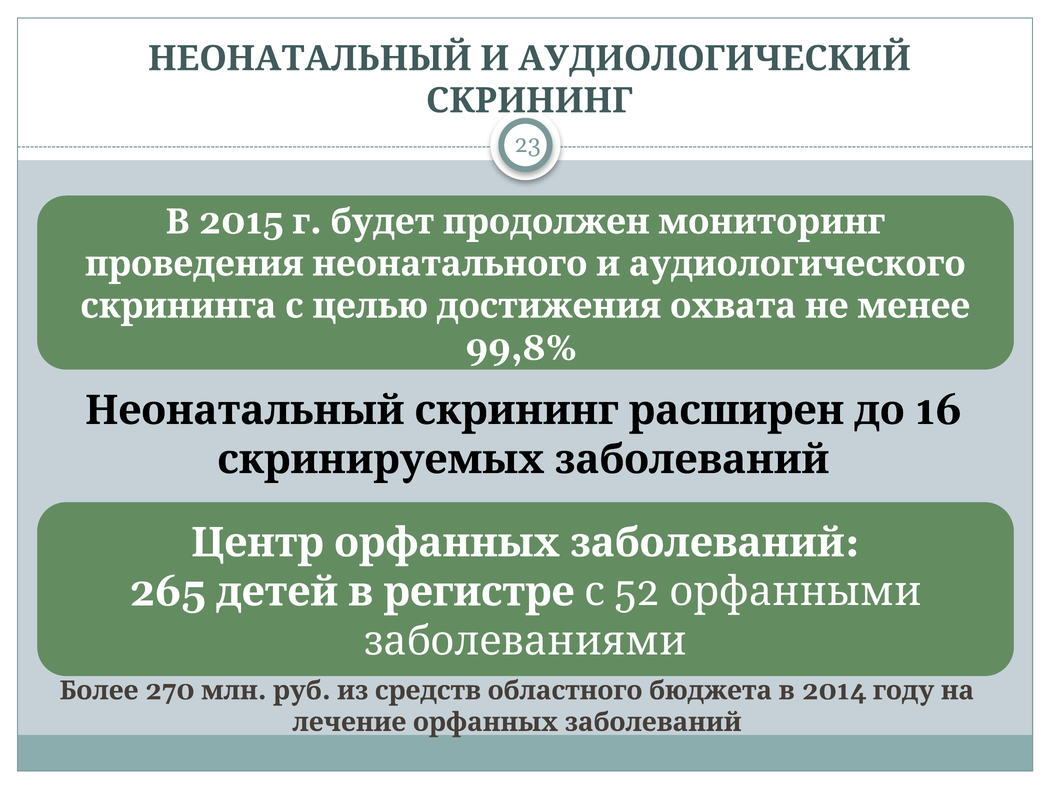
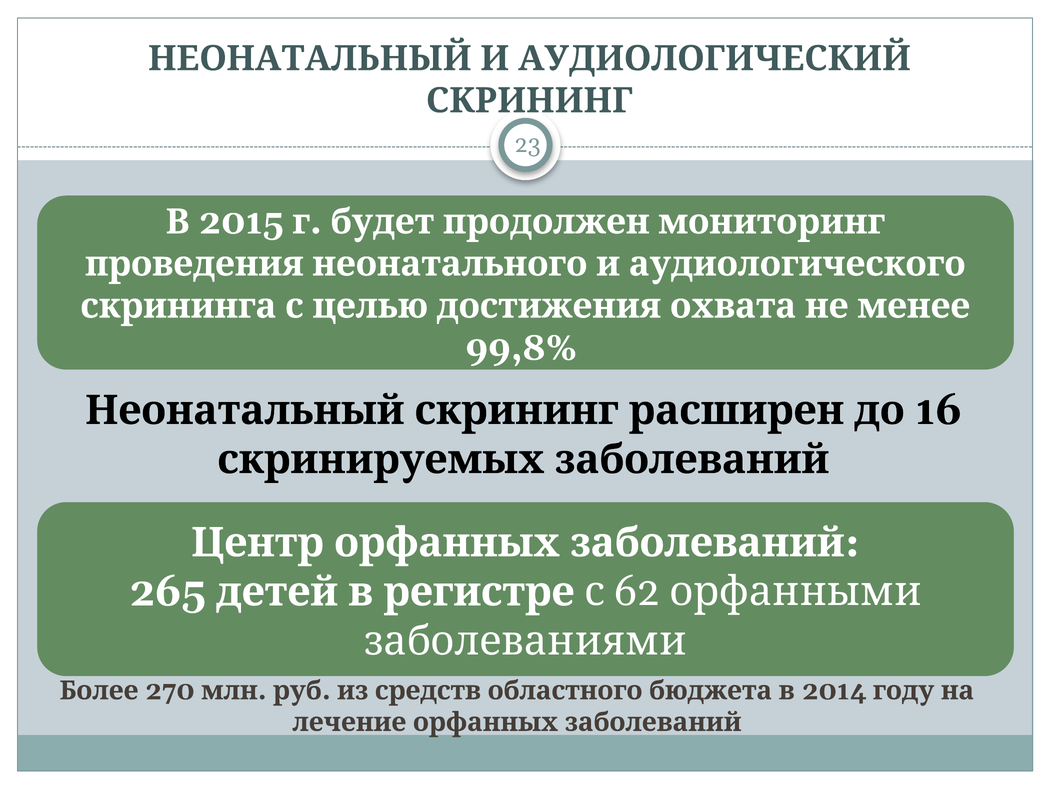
52: 52 -> 62 (637, 591)
